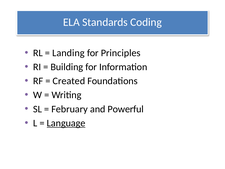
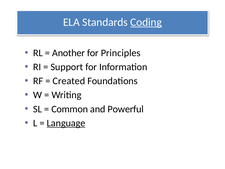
Coding underline: none -> present (146, 22)
Landing: Landing -> Another (69, 53)
Building: Building -> Support (67, 67)
February: February -> Common (70, 109)
